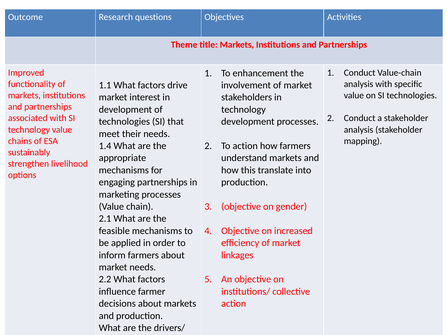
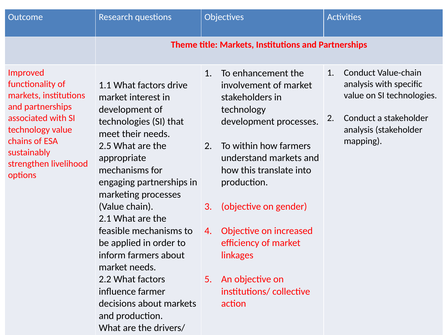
1.4: 1.4 -> 2.5 (105, 146)
To action: action -> within (245, 146)
